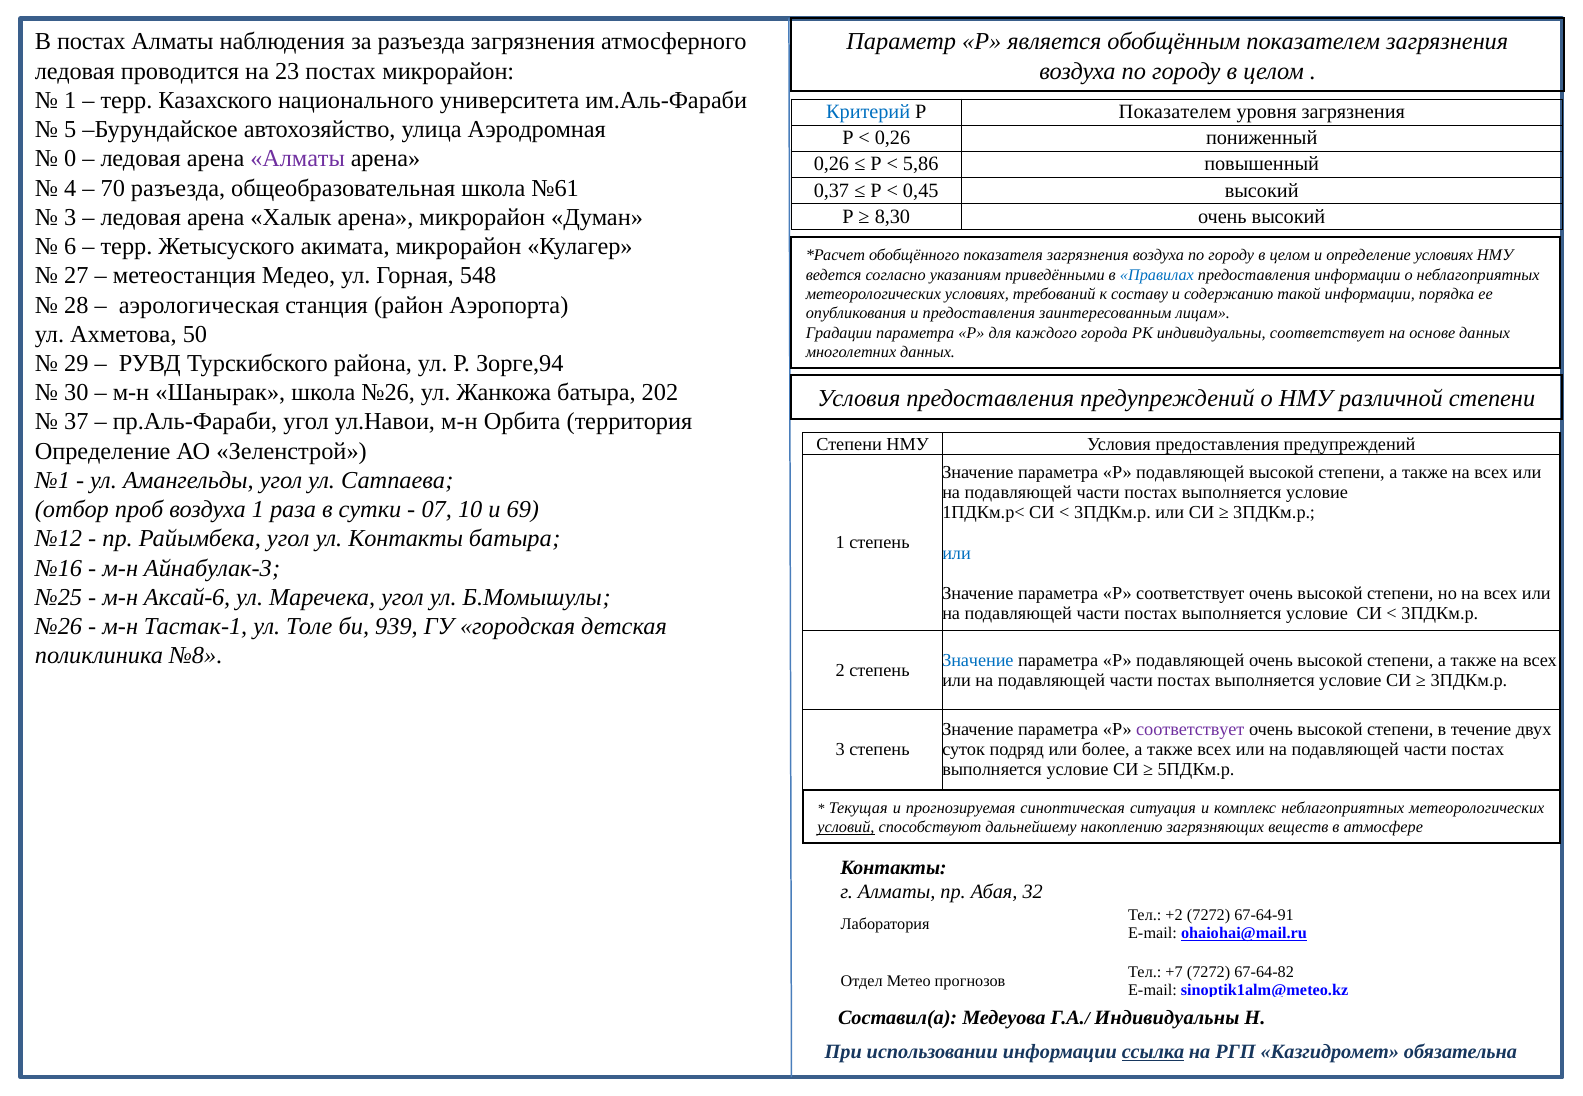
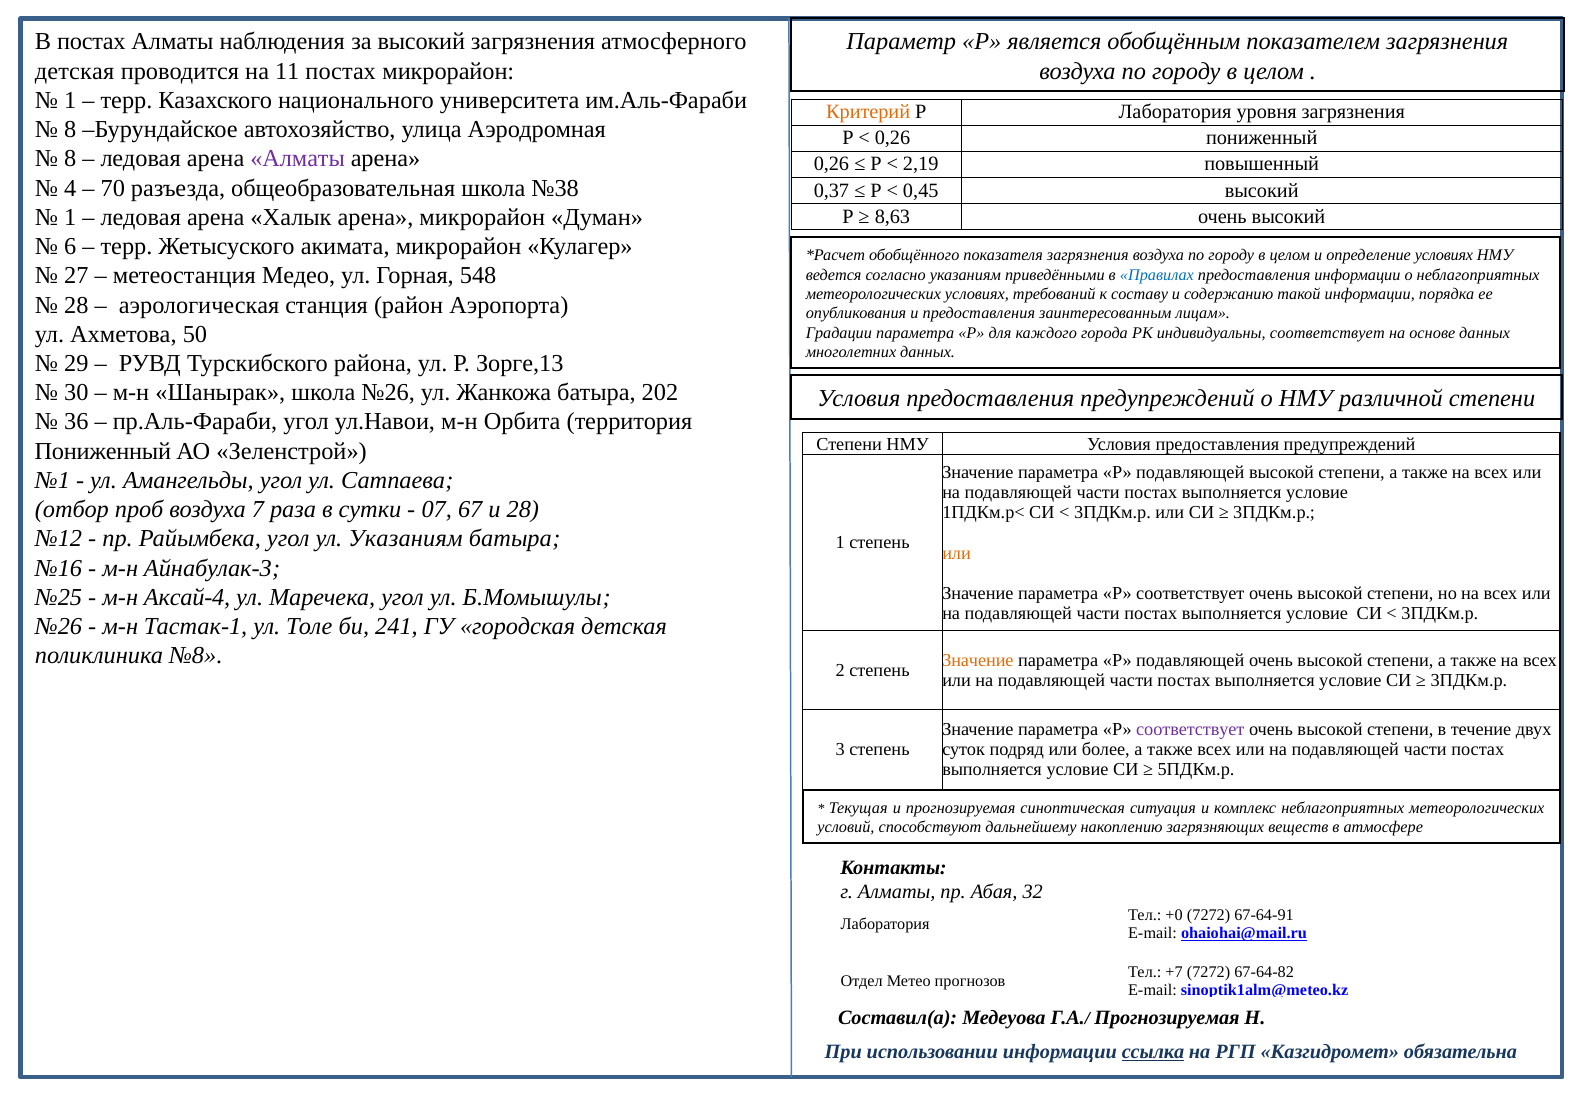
за разъезда: разъезда -> высокий (421, 42)
ледовая: ледовая -> детская (75, 71)
23: 23 -> 11 (287, 71)
Критерий colour: blue -> orange (868, 112)
Р Показателем: Показателем -> Лаборатория (1175, 112)
5: 5 -> 8 (70, 130)
0: 0 -> 8 (70, 159)
5,86: 5,86 -> 2,19 (921, 164)
№61: №61 -> №38 (555, 188)
3: 3 -> 1 (70, 217)
8,30: 8,30 -> 8,63 (892, 217)
Зорге,94: Зорге,94 -> Зорге,13 (520, 363)
37: 37 -> 36 (76, 422)
Определение: Определение -> Пониженный (103, 451)
воздуха 1: 1 -> 7 (258, 510)
10: 10 -> 67 (470, 510)
и 69: 69 -> 28 (523, 510)
ул Контакты: Контакты -> Указаниям (405, 539)
или colour: blue -> orange (957, 553)
Аксай-6: Аксай-6 -> Аксай-4 (187, 597)
939: 939 -> 241 (396, 626)
Значение colour: blue -> orange (978, 660)
условий underline: present -> none (846, 827)
+2: +2 -> +0 (1174, 915)
Г.А./ Индивидуальны: Индивидуальны -> Прогнозируемая (1167, 1017)
